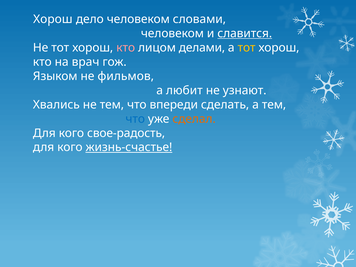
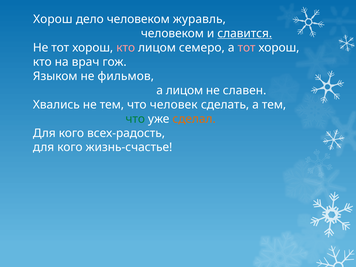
словами: словами -> журавль (199, 19)
делами: делами -> семеро (202, 48)
тот colour: yellow -> pink (247, 48)
а любит: любит -> лицом (184, 90)
узнают: узнают -> славен (245, 90)
впереди: впереди -> человек (174, 105)
что colour: blue -> green (135, 119)
свое-радость: свое-радость -> всех-радость (126, 133)
жизнь-счастье underline: present -> none (129, 147)
